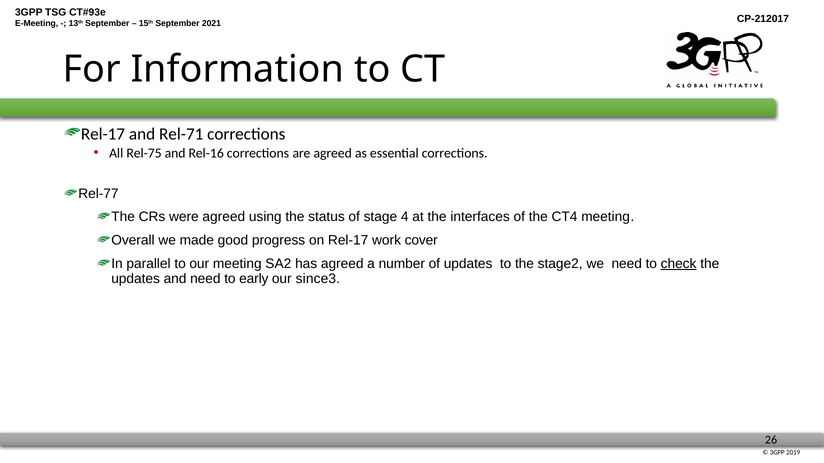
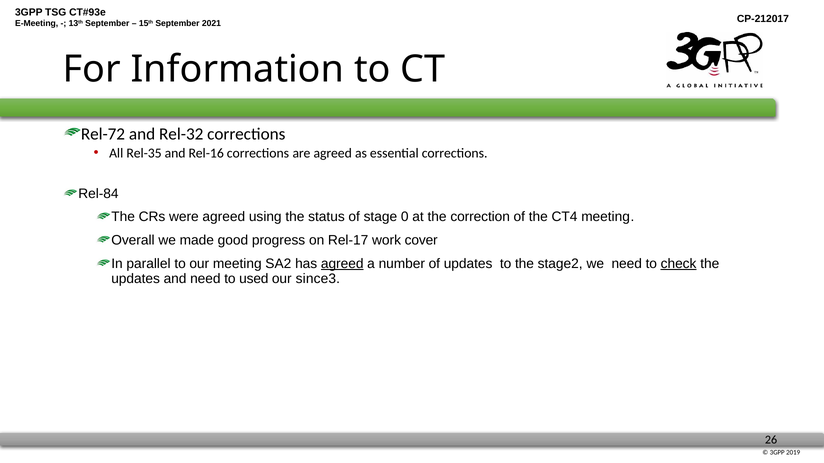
Rel-17: Rel-17 -> Rel-72 (103, 134)
Rel-71: Rel-71 -> Rel-32 (181, 134)
Rel-75: Rel-75 -> Rel-35 (144, 153)
Rel-77: Rel-77 -> Rel-84 (98, 194)
4: 4 -> 0 (405, 217)
interfaces: interfaces -> correction (480, 217)
agreed underline: none -> present (342, 264)
early: early -> used (254, 279)
